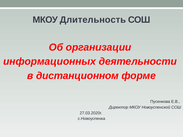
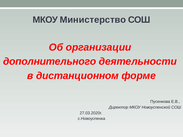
Длительность: Длительность -> Министерство (93, 20)
информационных: информационных -> дополнительного (50, 62)
